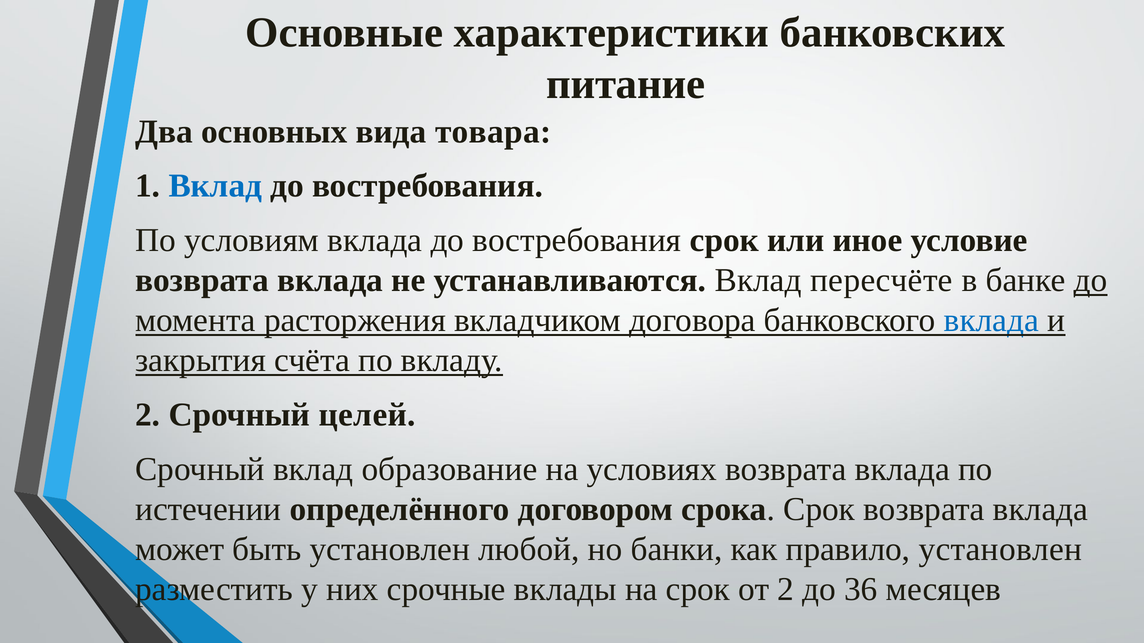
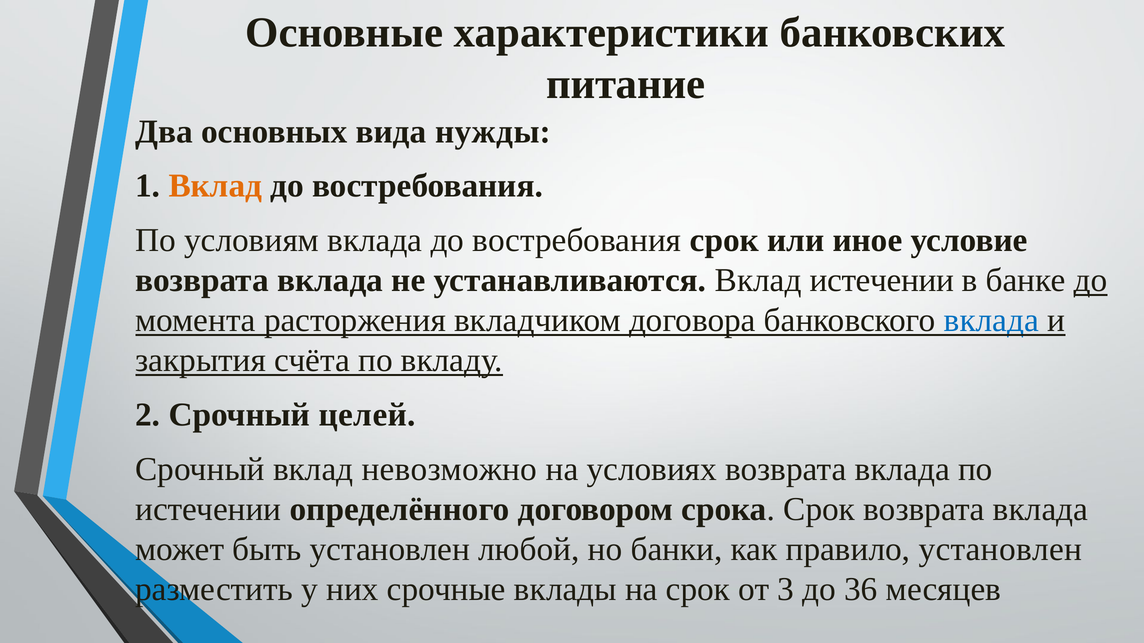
товара: товара -> нужды (493, 132)
Вклад colour: blue -> orange (215, 186)
Вклад пересчёте: пересчёте -> истечении (882, 280)
образование: образование -> невозможно (449, 469)
от 2: 2 -> 3 (786, 590)
